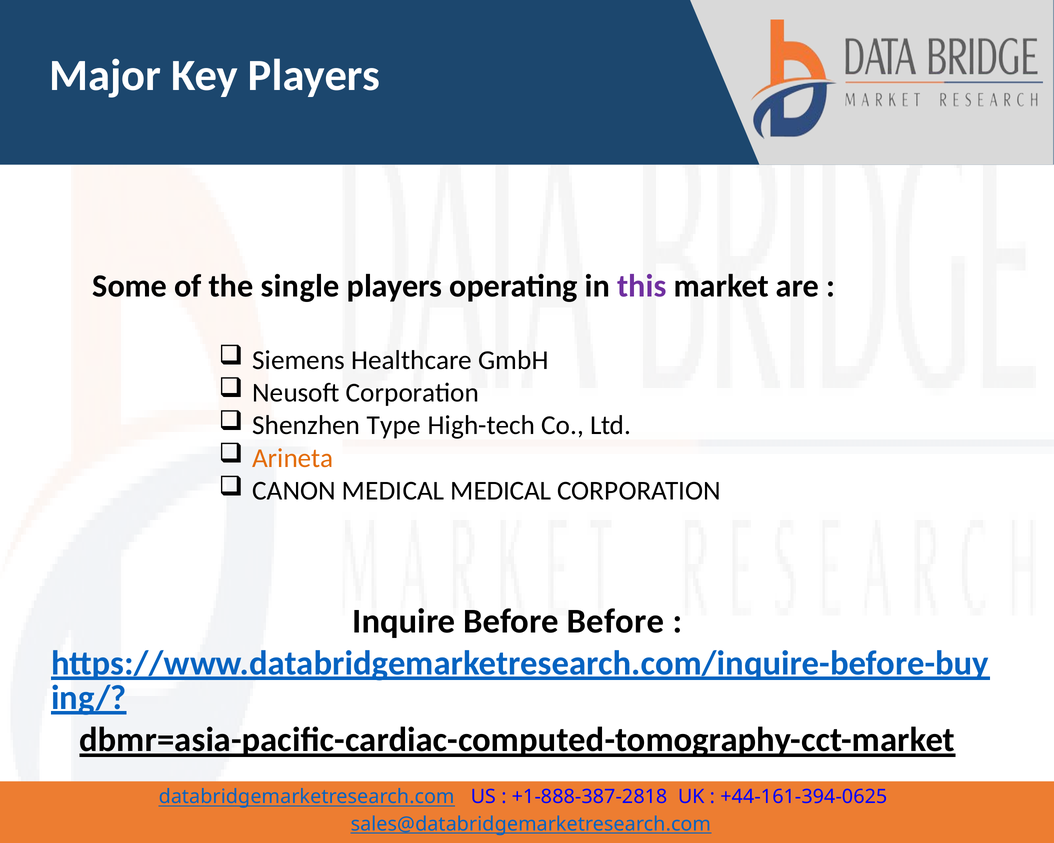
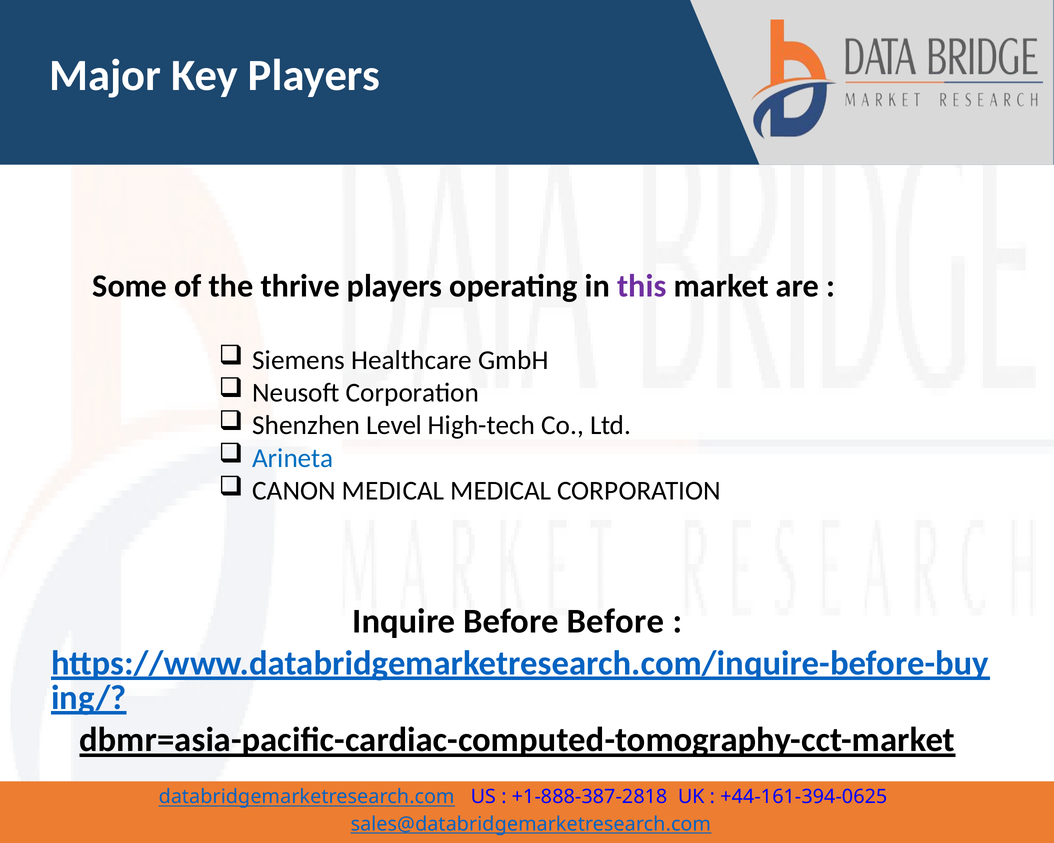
single: single -> thrive (300, 286)
Type: Type -> Level (394, 426)
Arineta colour: orange -> blue (293, 458)
